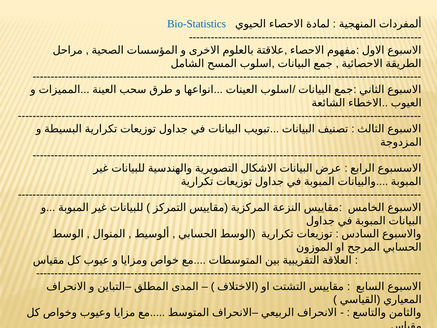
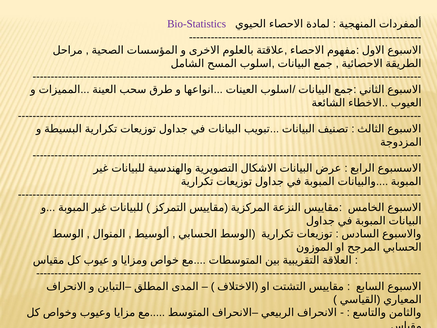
Bio-Statistics colour: blue -> purple (197, 24)
